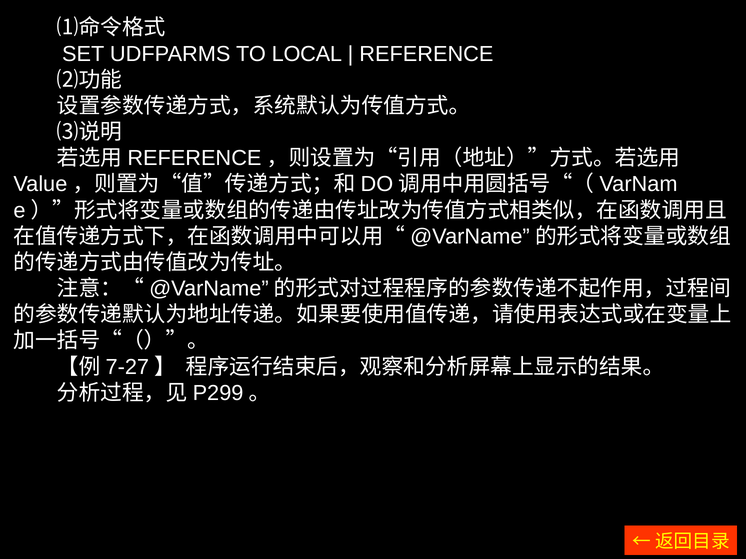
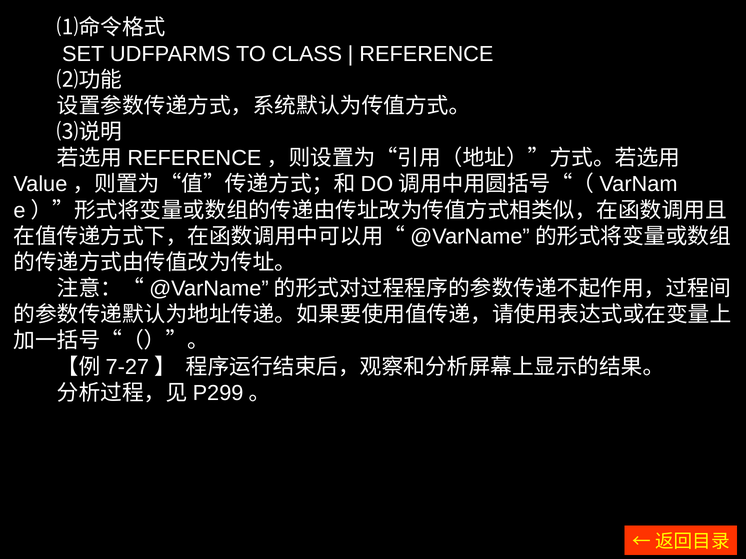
LOCAL: LOCAL -> CLASS (307, 54)
